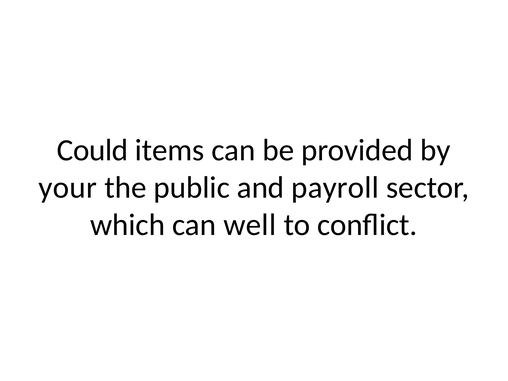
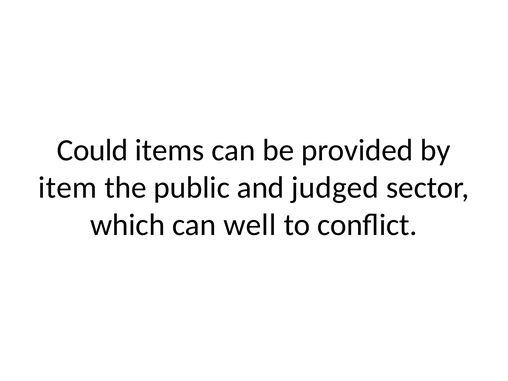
your: your -> item (68, 188)
payroll: payroll -> judged (335, 188)
